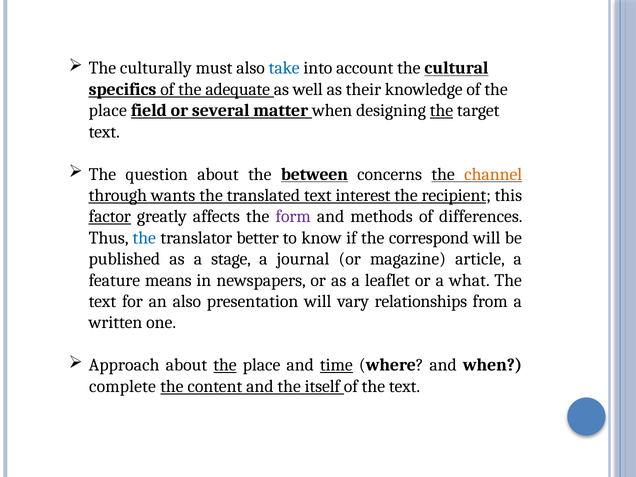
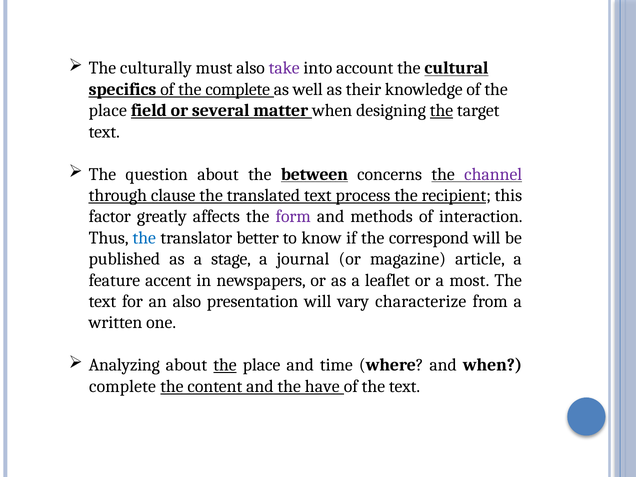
take colour: blue -> purple (284, 68)
the adequate: adequate -> complete (238, 89)
channel colour: orange -> purple (493, 174)
wants: wants -> clause (173, 195)
interest: interest -> process (363, 195)
factor underline: present -> none (110, 217)
differences: differences -> interaction (481, 217)
means: means -> accent (168, 280)
what: what -> most (469, 280)
relationships: relationships -> characterize (421, 301)
Approach: Approach -> Analyzing (124, 365)
time underline: present -> none (336, 365)
itself: itself -> have (322, 386)
